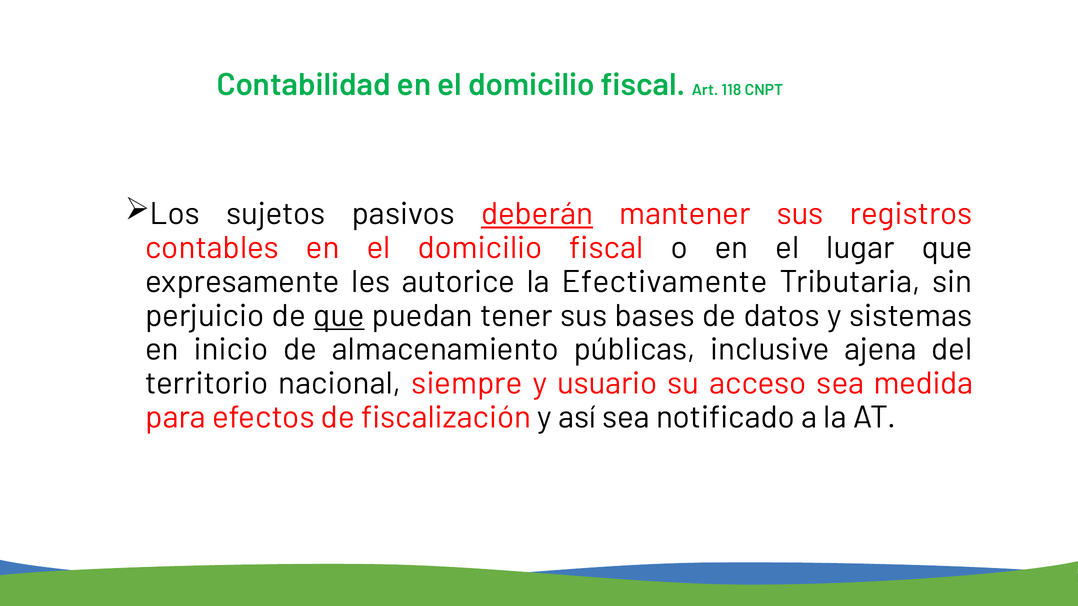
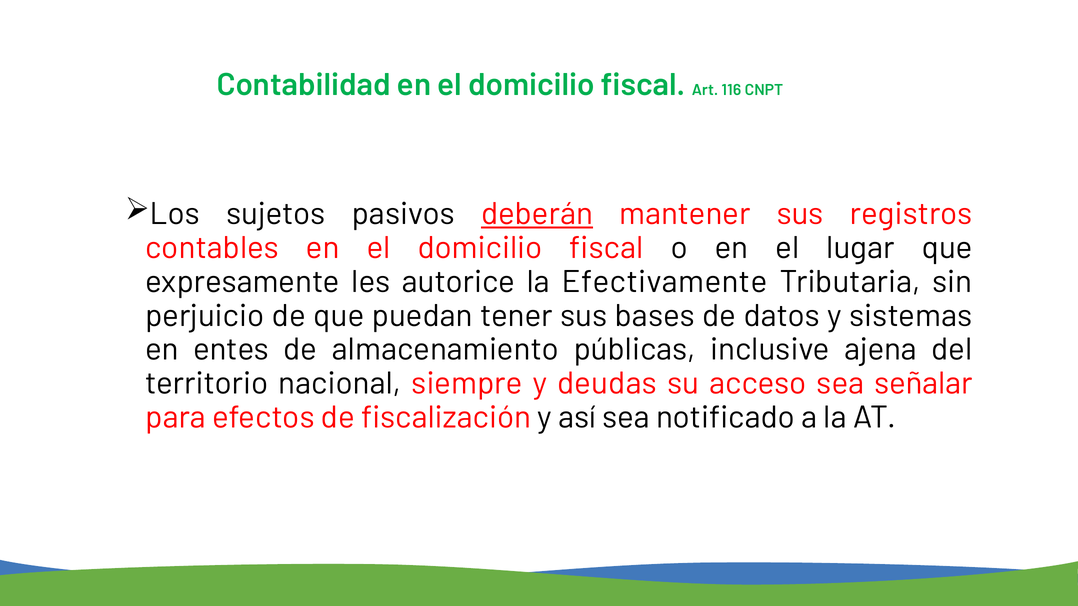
118: 118 -> 116 (731, 90)
que underline: present -> none (339, 316)
inicio: inicio -> entes (231, 350)
usuario: usuario -> deudas (607, 384)
medida: medida -> señalar (923, 384)
